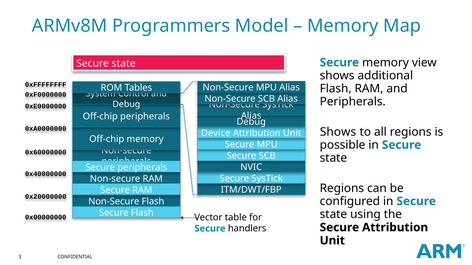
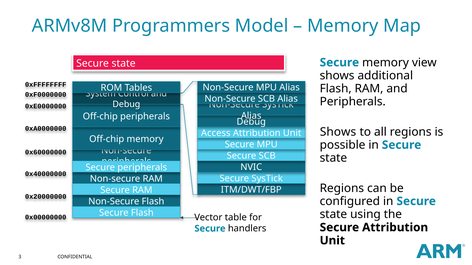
Device: Device -> Access (216, 133)
